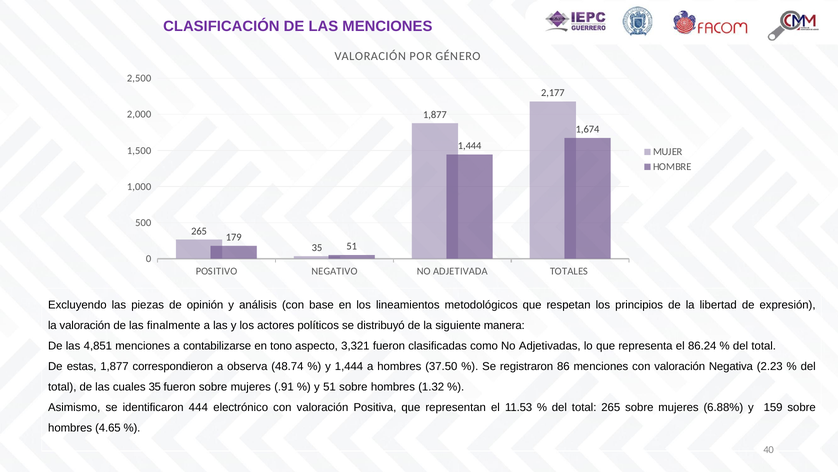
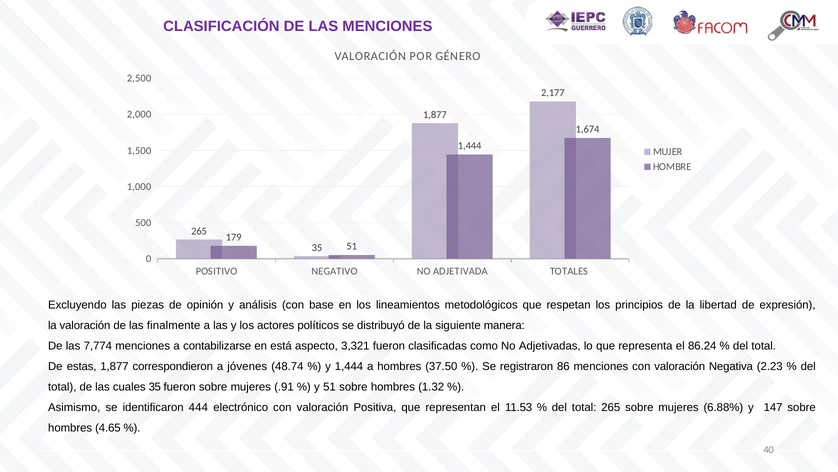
4,851: 4,851 -> 7,774 (98, 346)
tono: tono -> está (281, 346)
observa: observa -> jóvenes (247, 366)
159: 159 -> 147 (773, 407)
